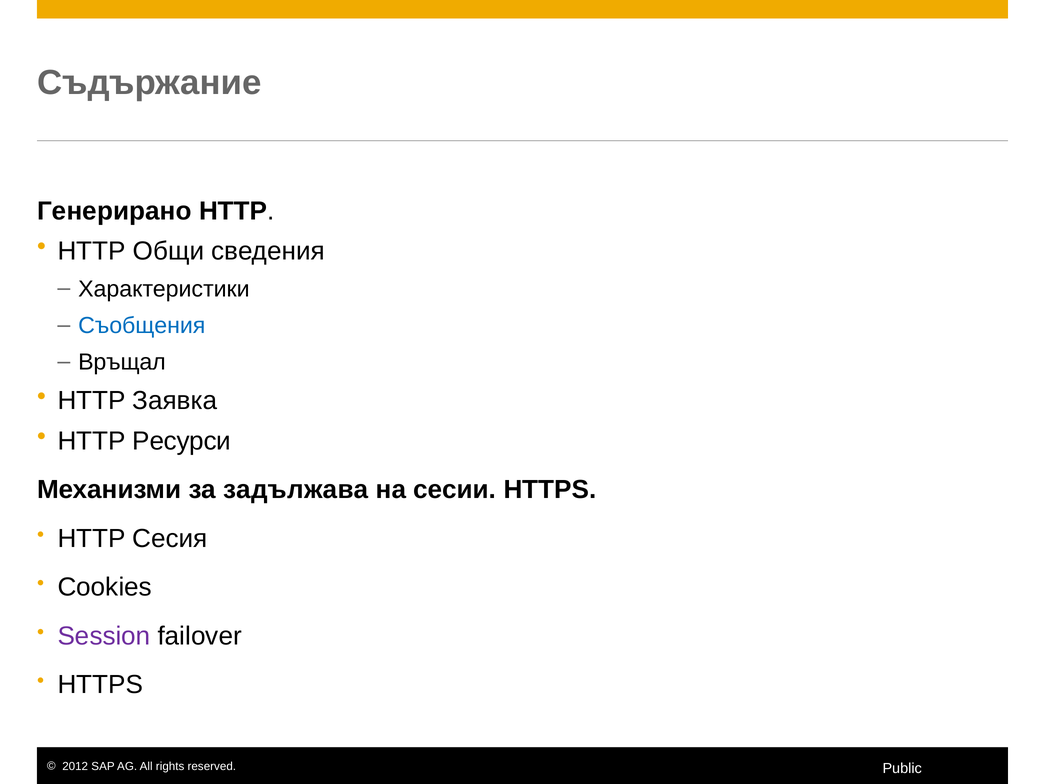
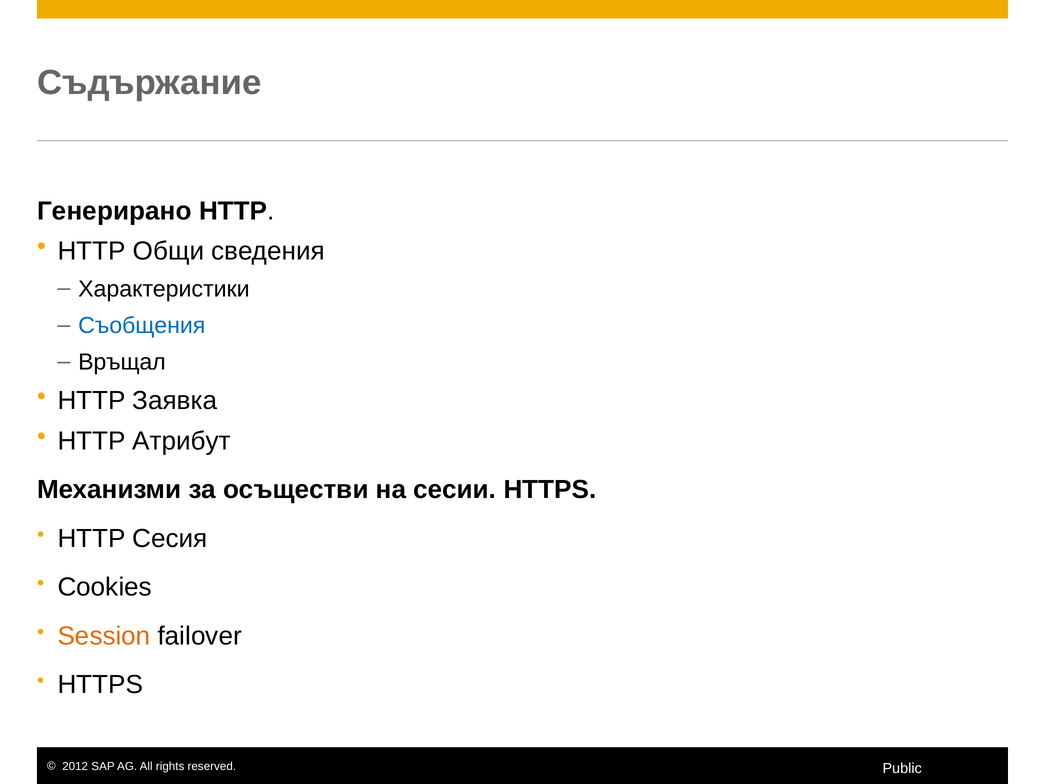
Ресурси: Ресурси -> Атрибут (182, 441)
задължава: задължава -> осъществи (296, 490)
Session colour: purple -> orange (104, 636)
